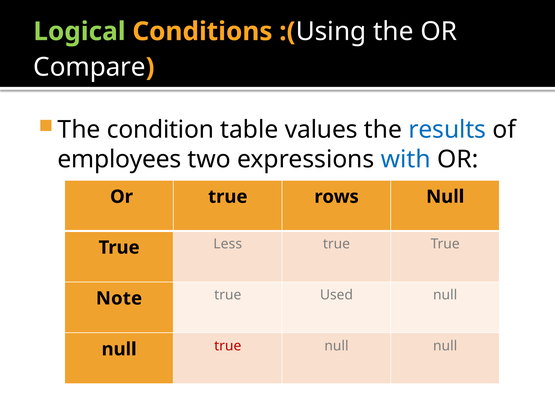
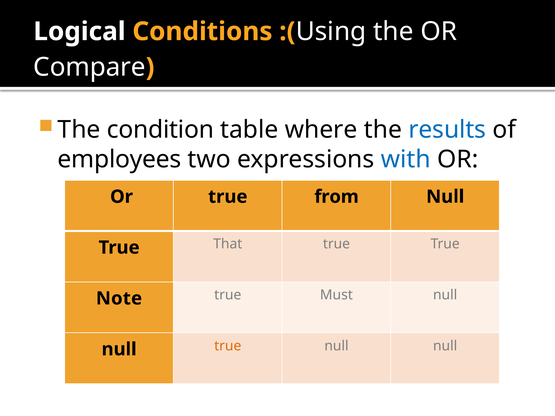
Logical colour: light green -> white (79, 32)
values: values -> where (321, 130)
rows: rows -> from (337, 197)
Less: Less -> That (228, 244)
Used: Used -> Must (336, 295)
true colour: red -> orange (228, 346)
